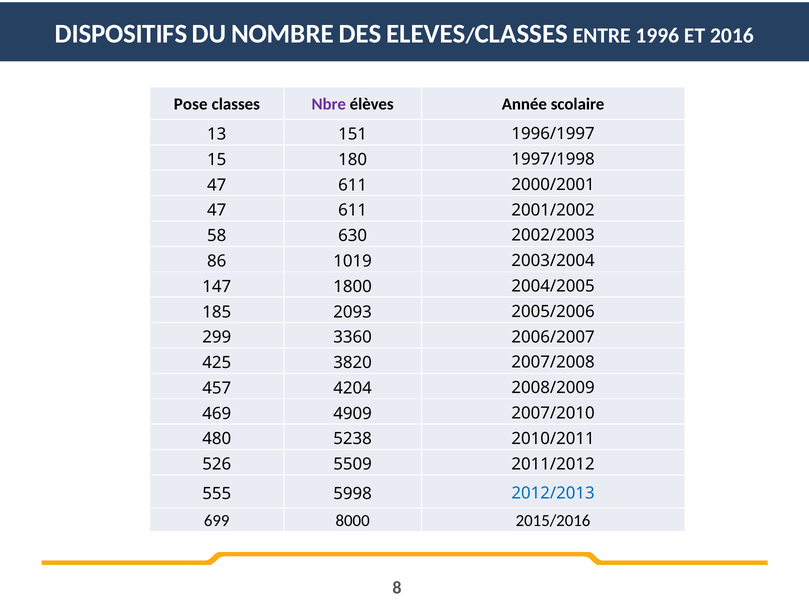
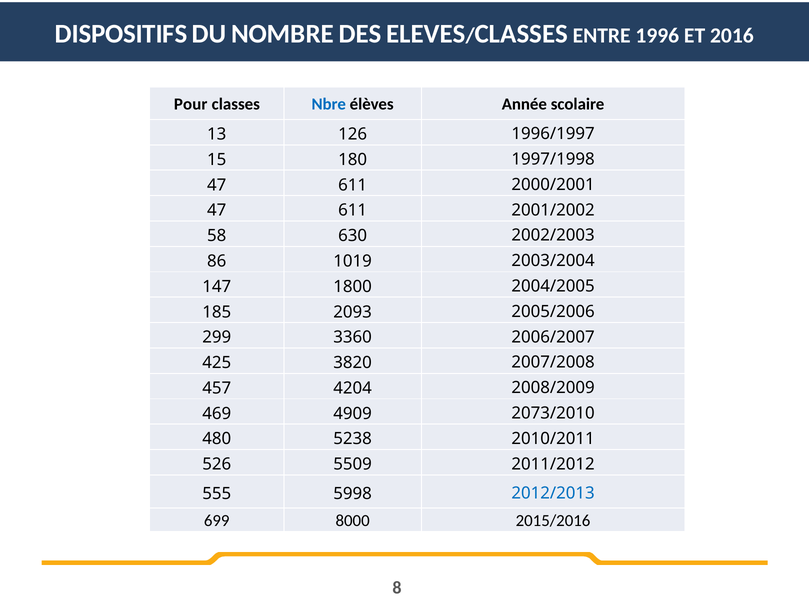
Pose: Pose -> Pour (191, 104)
Nbre colour: purple -> blue (329, 104)
151: 151 -> 126 (353, 134)
2007/2010: 2007/2010 -> 2073/2010 (553, 413)
